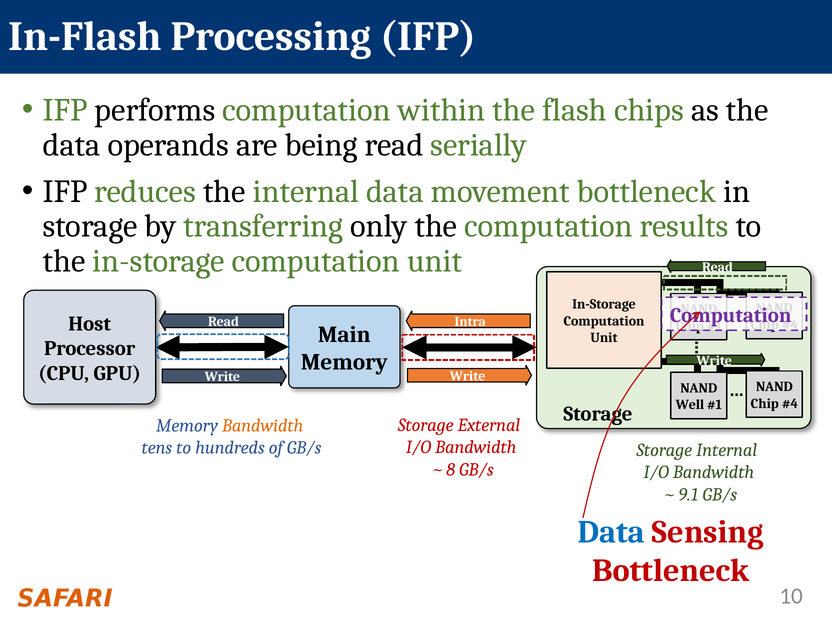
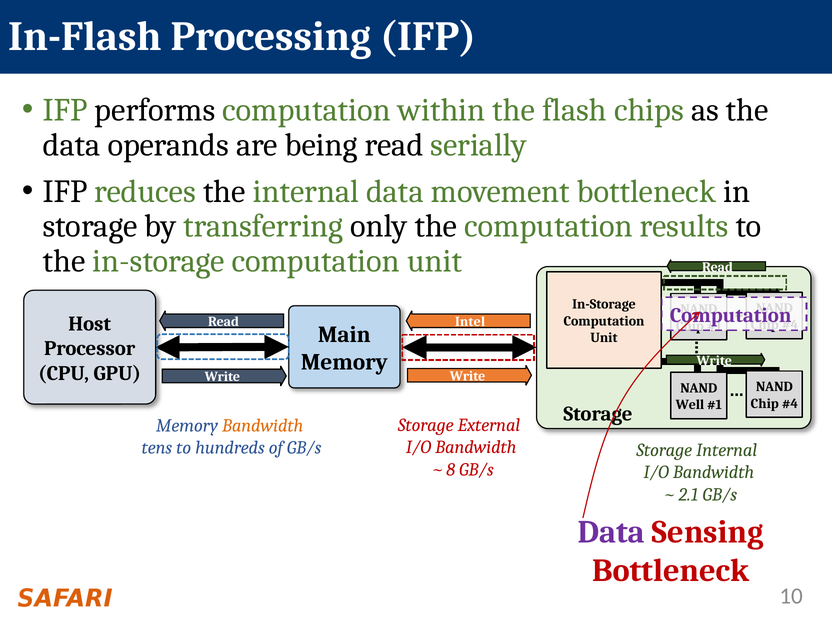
Intra: Intra -> Intel (470, 322)
9.1: 9.1 -> 2.1 (688, 495)
Data colour: blue -> purple (611, 532)
